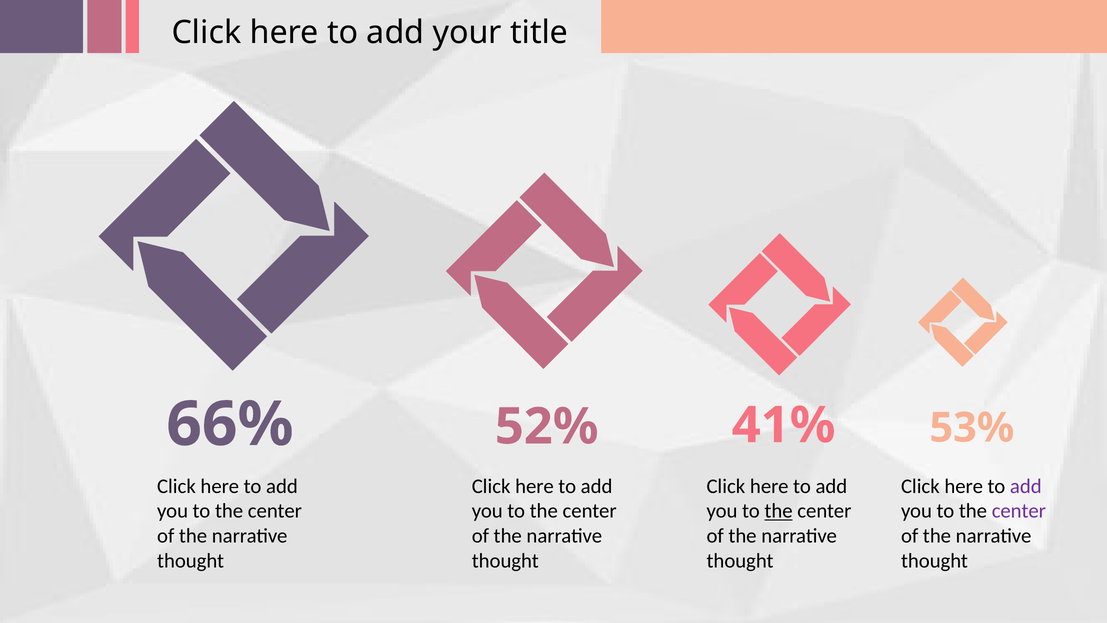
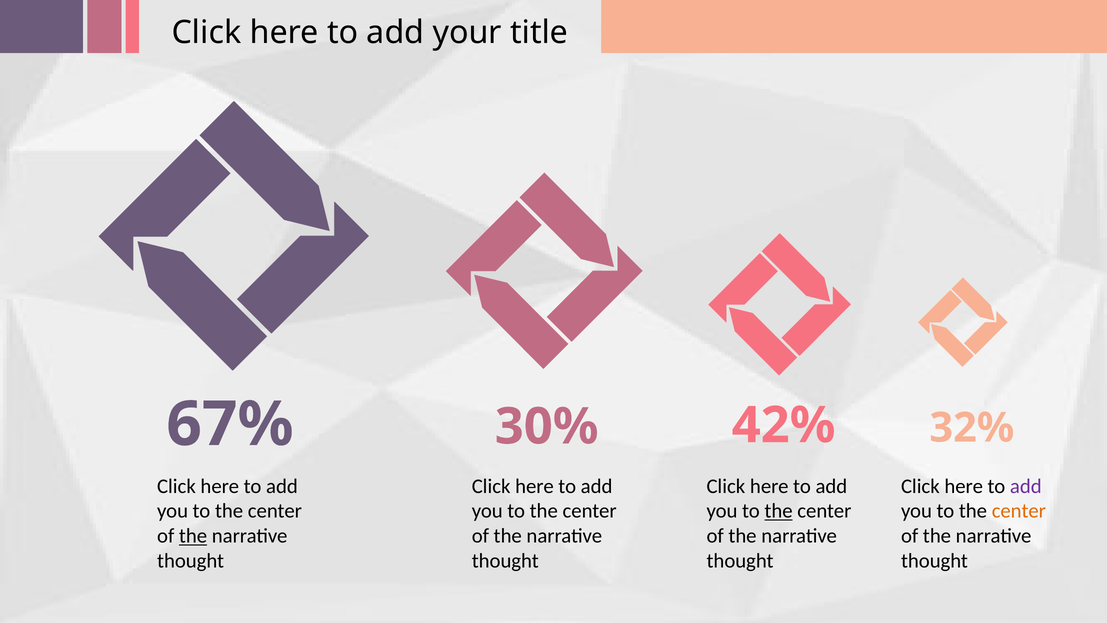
66%: 66% -> 67% (230, 424)
41%: 41% -> 42% (784, 425)
52%: 52% -> 30% (547, 426)
53%: 53% -> 32% (972, 428)
center colour: purple -> orange (1019, 511)
the underline: none -> present (193, 536)
